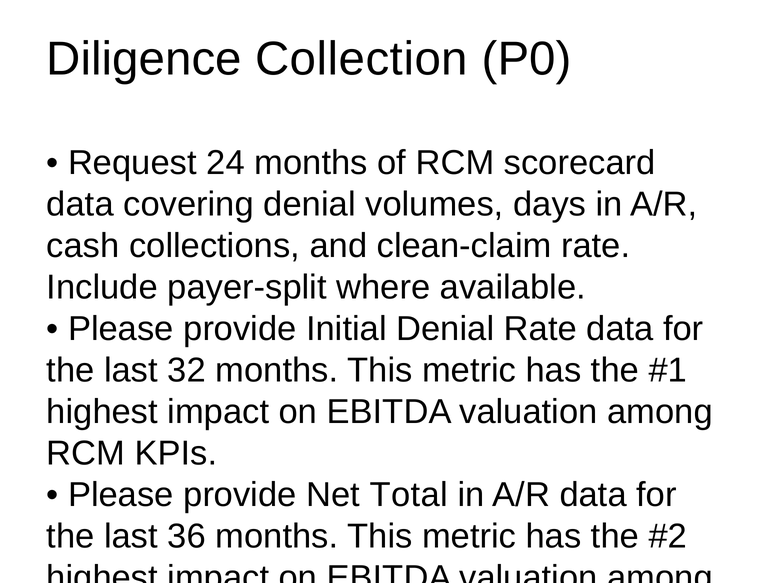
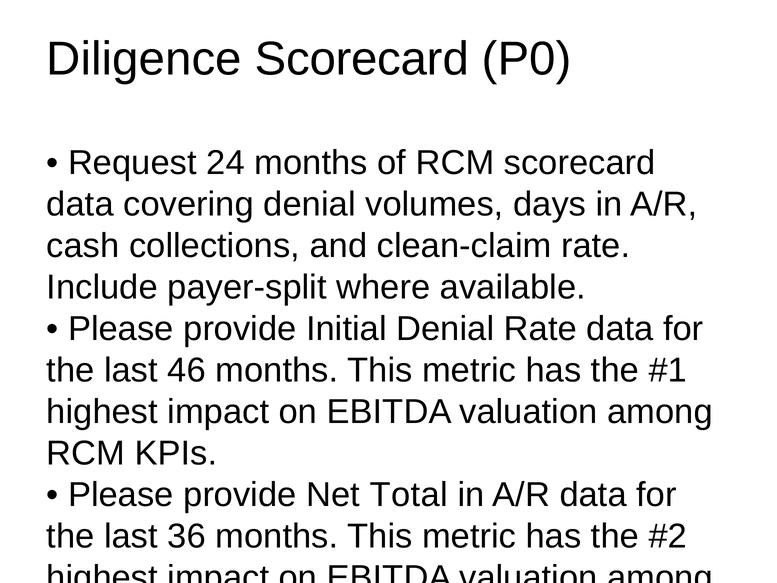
Diligence Collection: Collection -> Scorecard (362, 59)
32: 32 -> 46 (187, 370)
